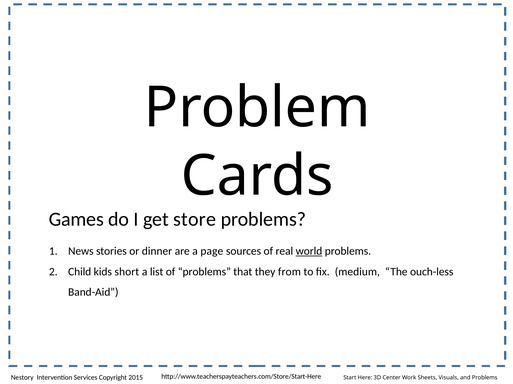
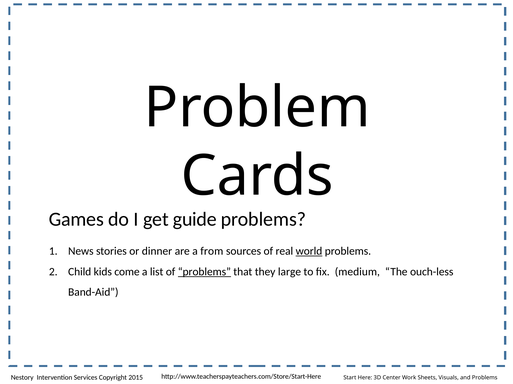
store: store -> guide (195, 220)
page: page -> from (212, 252)
short: short -> come (127, 272)
problems underline: none -> present (204, 272)
from: from -> large (289, 272)
